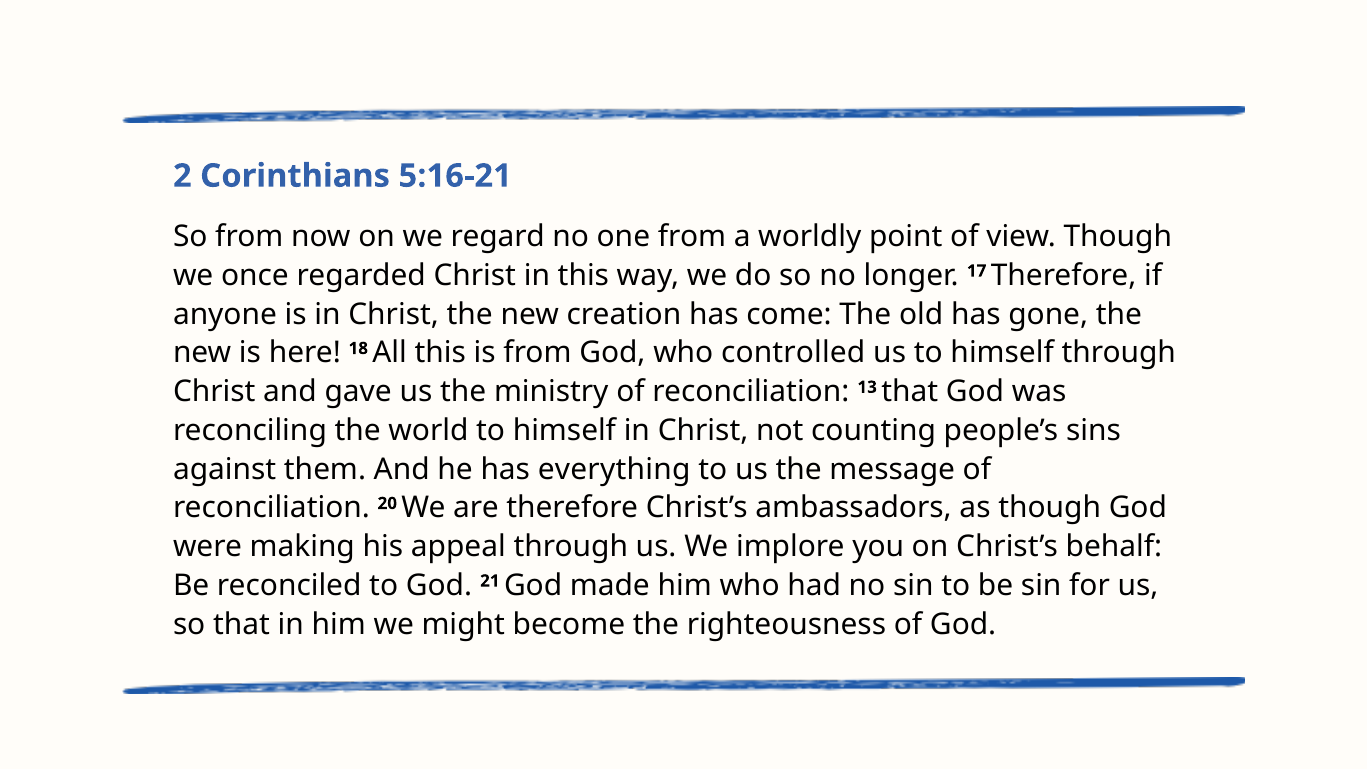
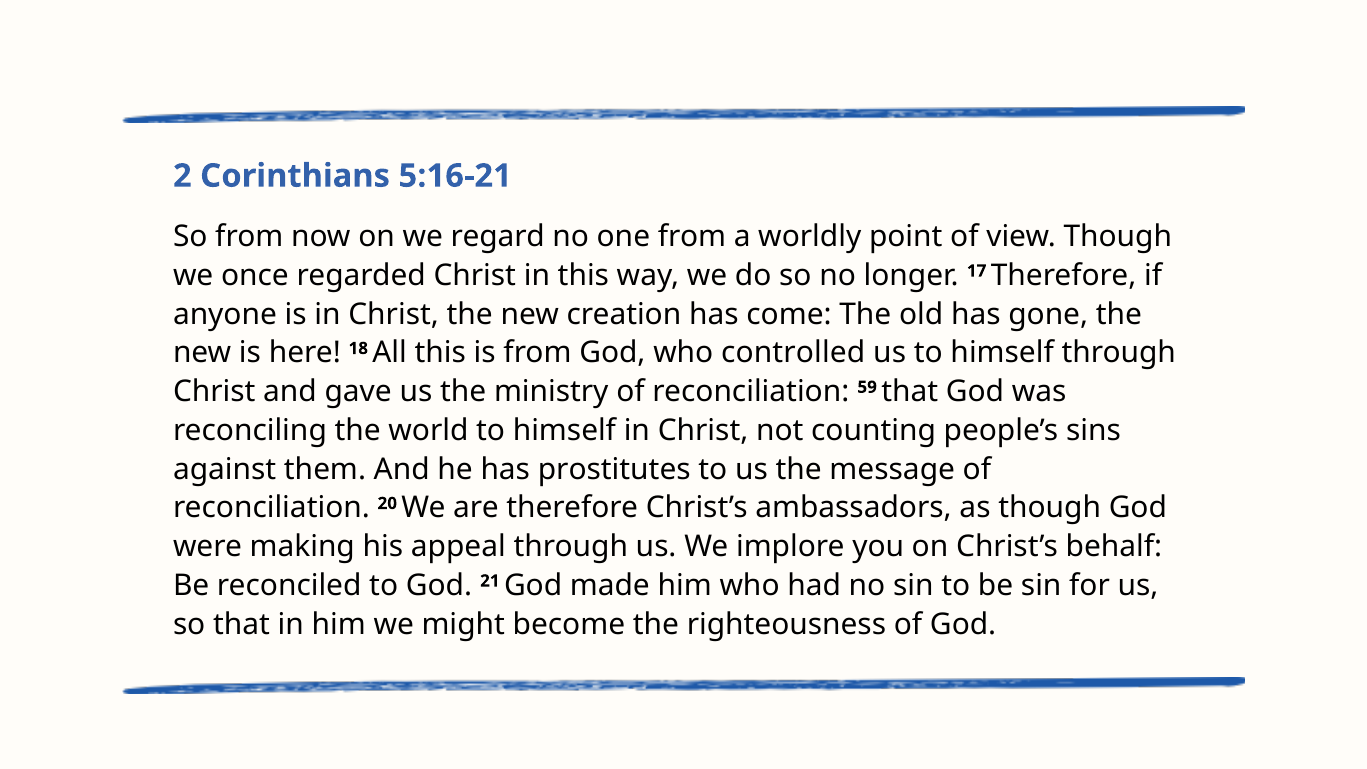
13: 13 -> 59 (867, 387)
everything: everything -> prostitutes (614, 469)
